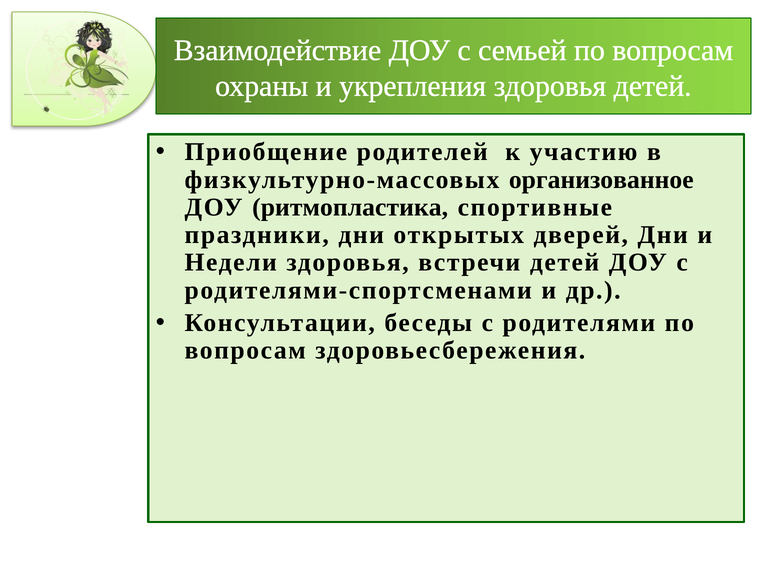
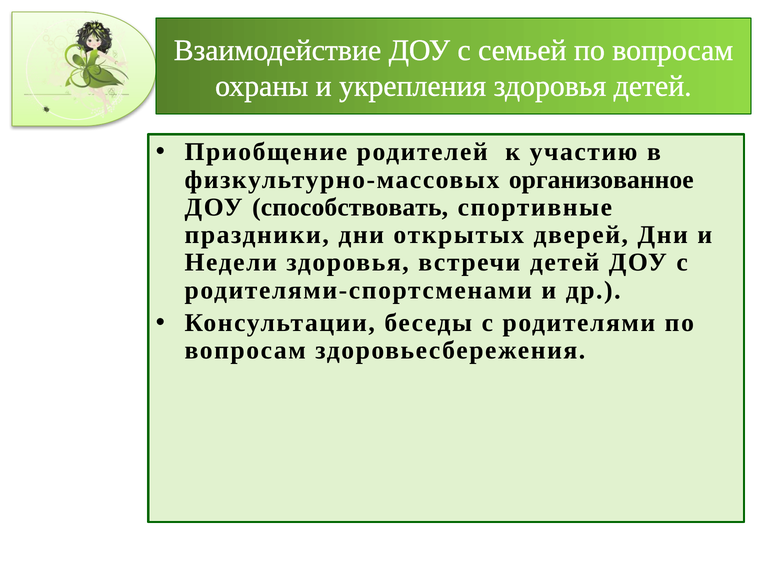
ритмопластика: ритмопластика -> способствовать (350, 207)
